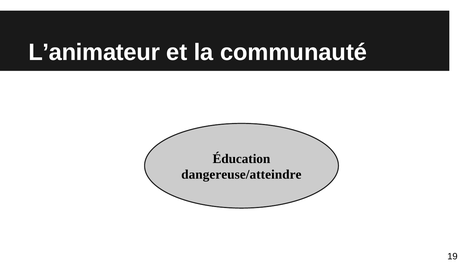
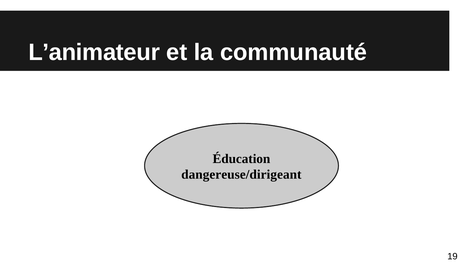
dangereuse/atteindre: dangereuse/atteindre -> dangereuse/dirigeant (241, 175)
